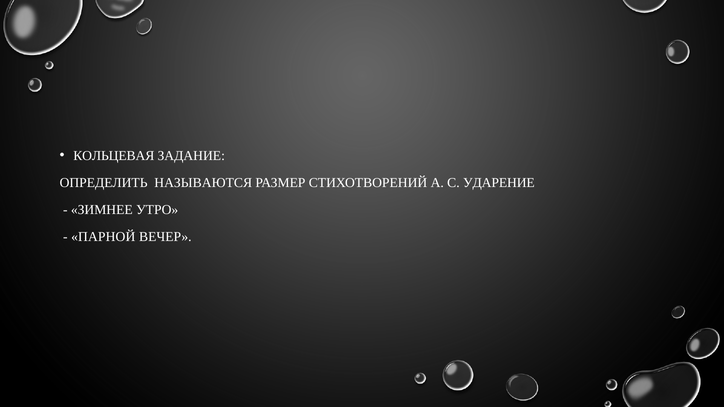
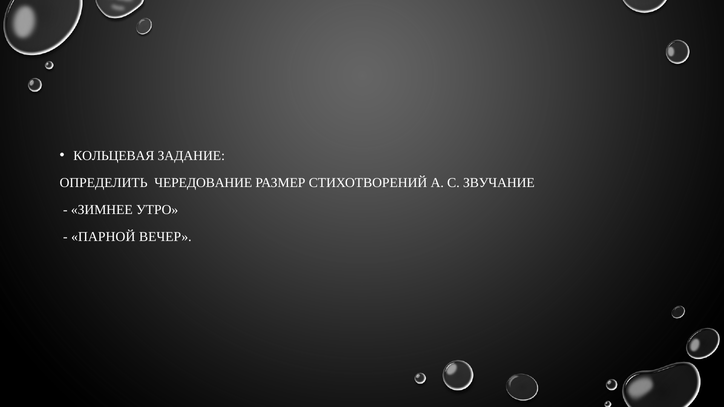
НАЗЫВАЮТСЯ: НАЗЫВАЮТСЯ -> ЧЕРЕДОВАНИЕ (203, 183)
УДАРЕНИЕ: УДАРЕНИЕ -> ЗВУЧАНИЕ (499, 183)
